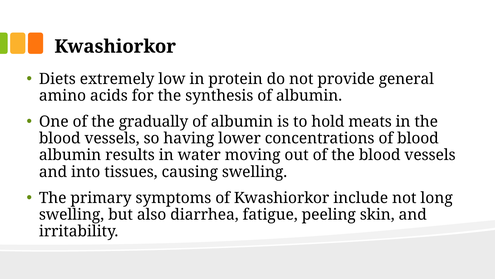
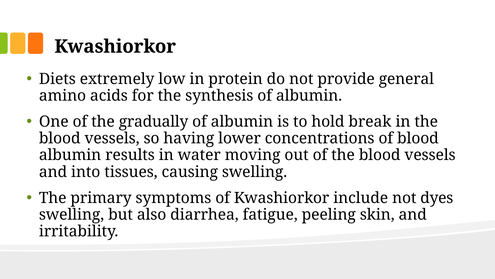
meats: meats -> break (370, 122)
long: long -> dyes (437, 198)
